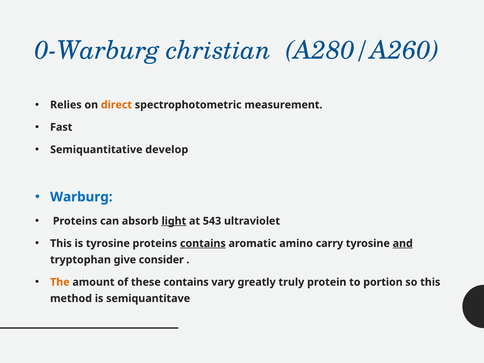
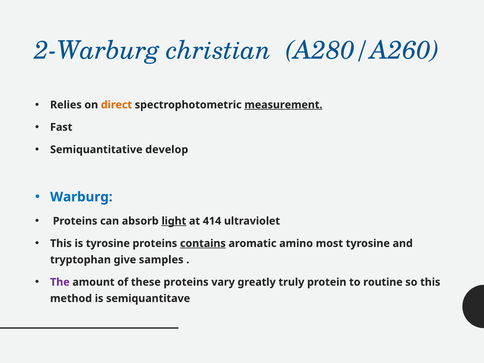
0-Warburg: 0-Warburg -> 2-Warburg (97, 50)
measurement underline: none -> present (283, 105)
543: 543 -> 414 (212, 221)
carry: carry -> most (329, 243)
and underline: present -> none (403, 243)
consider: consider -> samples (161, 260)
The colour: orange -> purple (60, 282)
these contains: contains -> proteins (186, 282)
portion: portion -> routine (383, 282)
